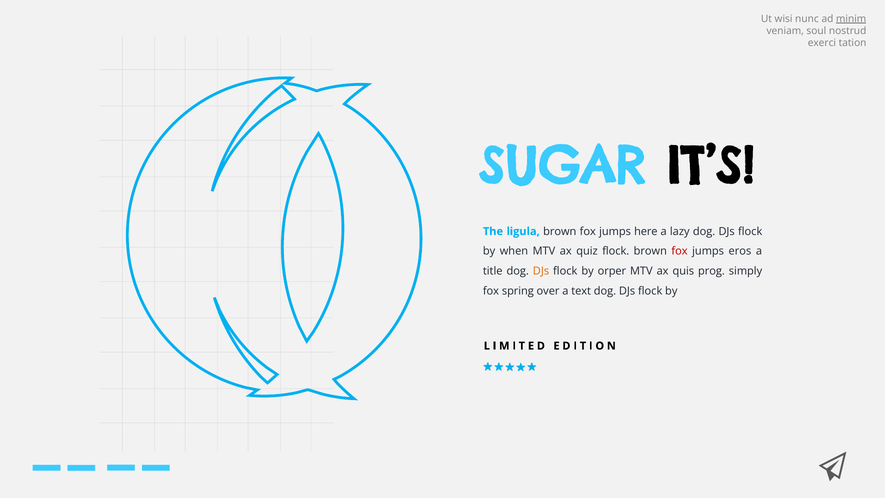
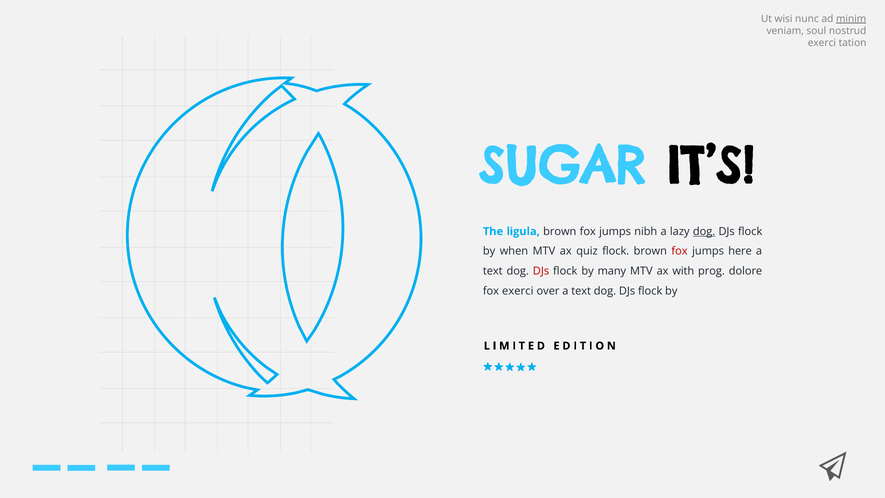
here: here -> nibh (646, 231)
dog underline: none -> present (704, 231)
eros: eros -> here (740, 251)
title: title -> text (493, 271)
DJs colour: orange -> red (541, 271)
orper: orper -> many (612, 271)
quis: quis -> with (683, 271)
simply: simply -> dolore (746, 271)
fox spring: spring -> exerci (518, 291)
